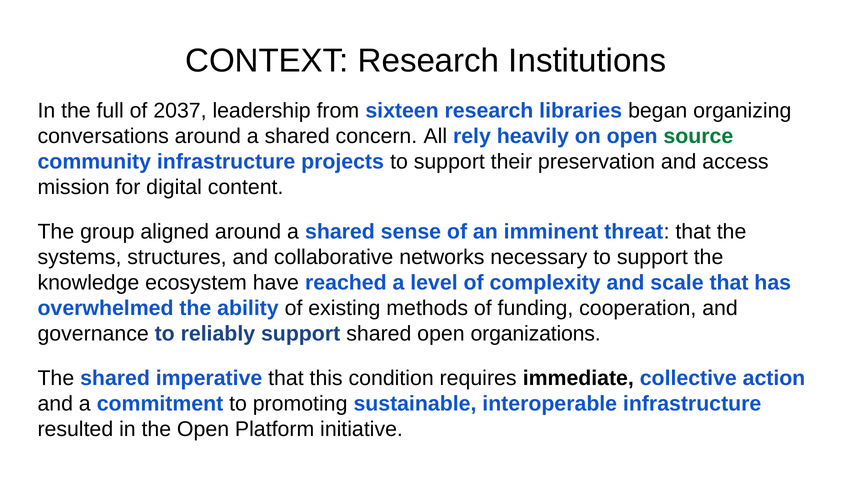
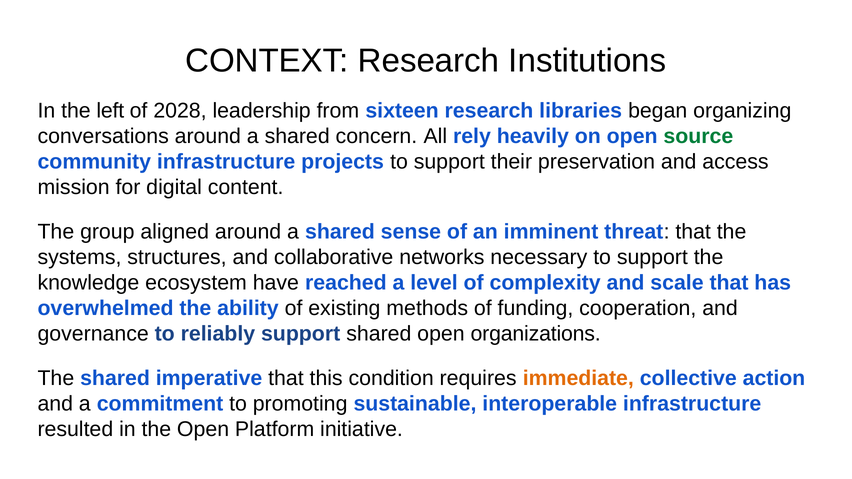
full: full -> left (110, 111)
2037: 2037 -> 2028 (180, 111)
immediate colour: black -> orange (578, 378)
